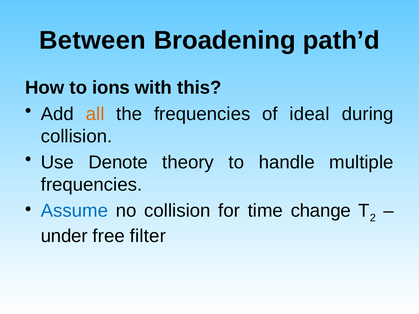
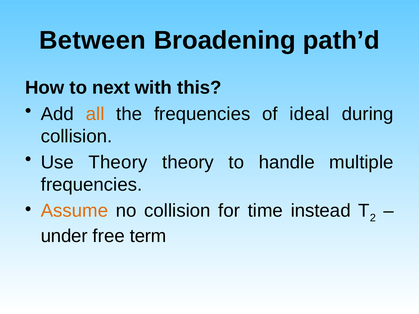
ions: ions -> next (111, 88)
Use Denote: Denote -> Theory (118, 162)
Assume colour: blue -> orange (74, 211)
change: change -> instead (321, 211)
filter: filter -> term (148, 236)
